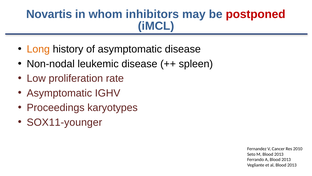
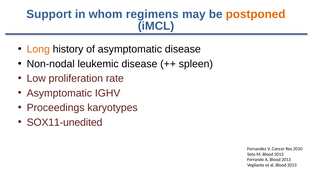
Novartis: Novartis -> Support (49, 14)
inhibitors: inhibitors -> regimens (152, 14)
postponed colour: red -> orange (256, 14)
SOX11-younger: SOX11-younger -> SOX11-unedited (65, 122)
